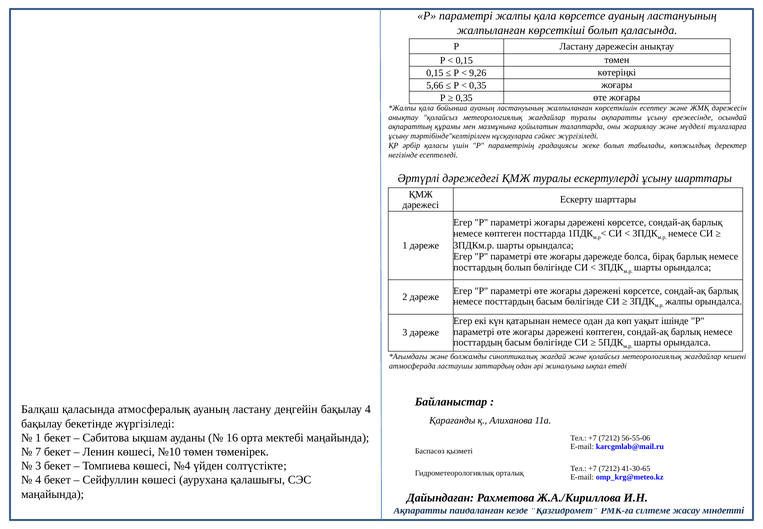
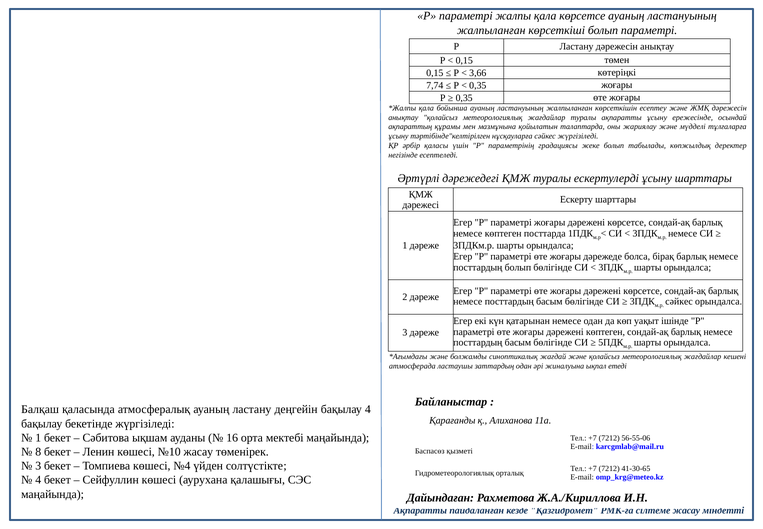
болып қаласында: қаласында -> параметрі (649, 30)
9,26: 9,26 -> 3,66 (478, 73)
5,66: 5,66 -> 7,74 (435, 85)
жалпы: жалпы -> сәйкес (679, 301)
7: 7 -> 8 (38, 451)
№10 төмен: төмен -> жасау (198, 451)
